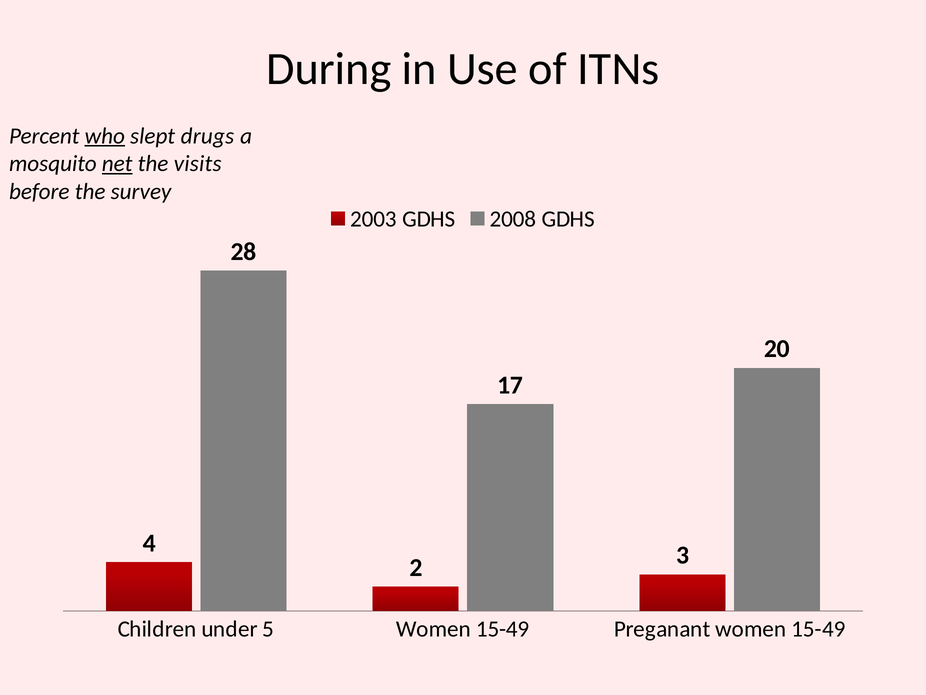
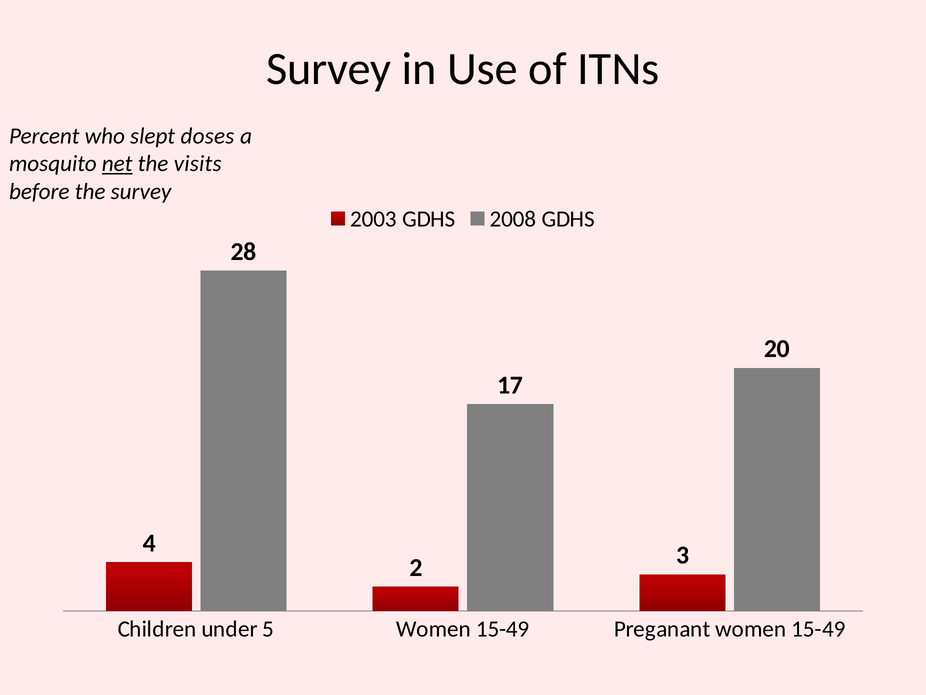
During: During -> Survey (329, 69)
who underline: present -> none (105, 136)
drugs: drugs -> doses (207, 136)
